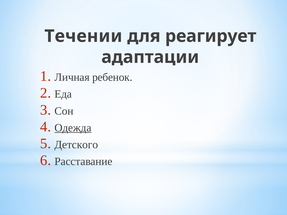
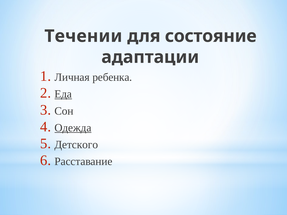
реагирует: реагирует -> состояние (211, 36)
ребенок: ребенок -> ребенка (112, 77)
Еда underline: none -> present (63, 94)
